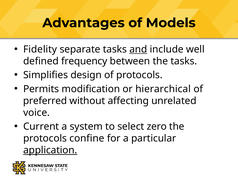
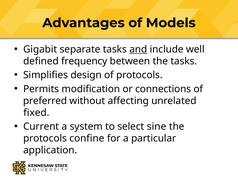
Fidelity: Fidelity -> Gigabit (40, 49)
hierarchical: hierarchical -> connections (163, 89)
voice: voice -> fixed (36, 113)
zero: zero -> sine (157, 127)
application underline: present -> none (50, 151)
